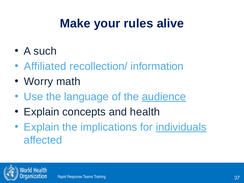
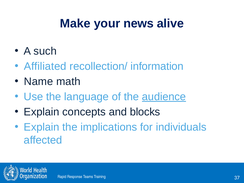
rules: rules -> news (139, 23)
Worry: Worry -> Name (38, 82)
health: health -> blocks (145, 112)
individuals underline: present -> none (181, 127)
